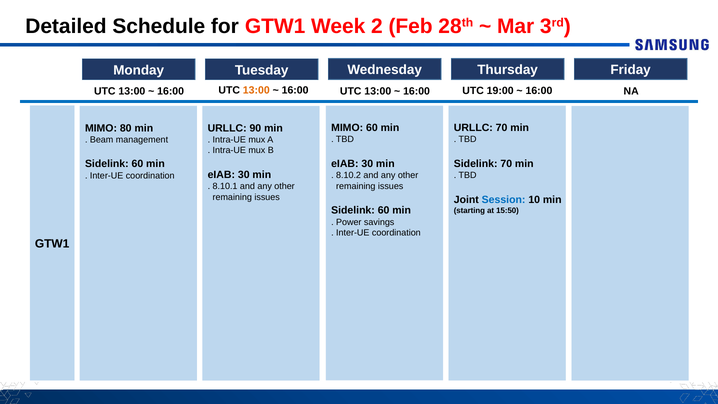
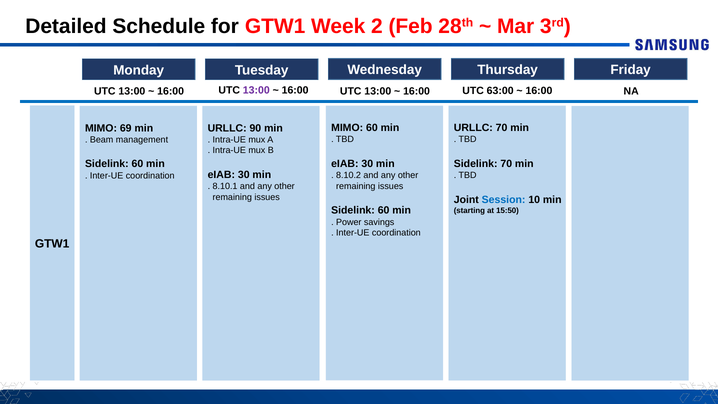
13:00 colour: orange -> purple (256, 91)
19:00: 19:00 -> 63:00 (500, 91)
80: 80 -> 69 (126, 128)
